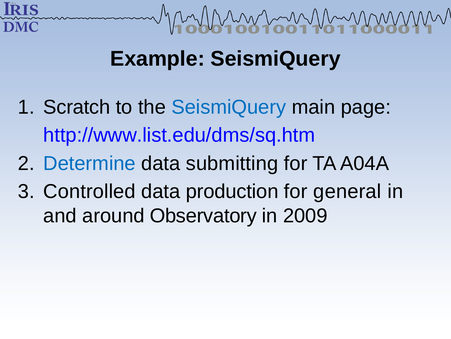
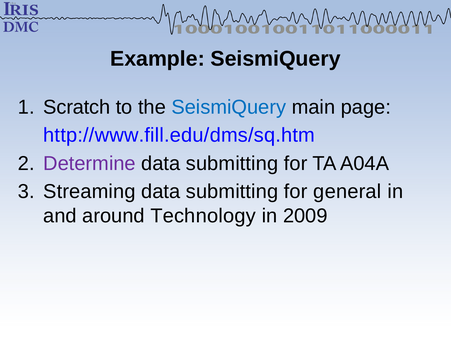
http://www.list.edu/dms/sq.htm: http://www.list.edu/dms/sq.htm -> http://www.fill.edu/dms/sq.htm (179, 135)
Determine colour: blue -> purple (90, 163)
Controlled: Controlled -> Streaming (89, 191)
production: production -> submitting (232, 191)
Observatory: Observatory -> Technology (203, 215)
